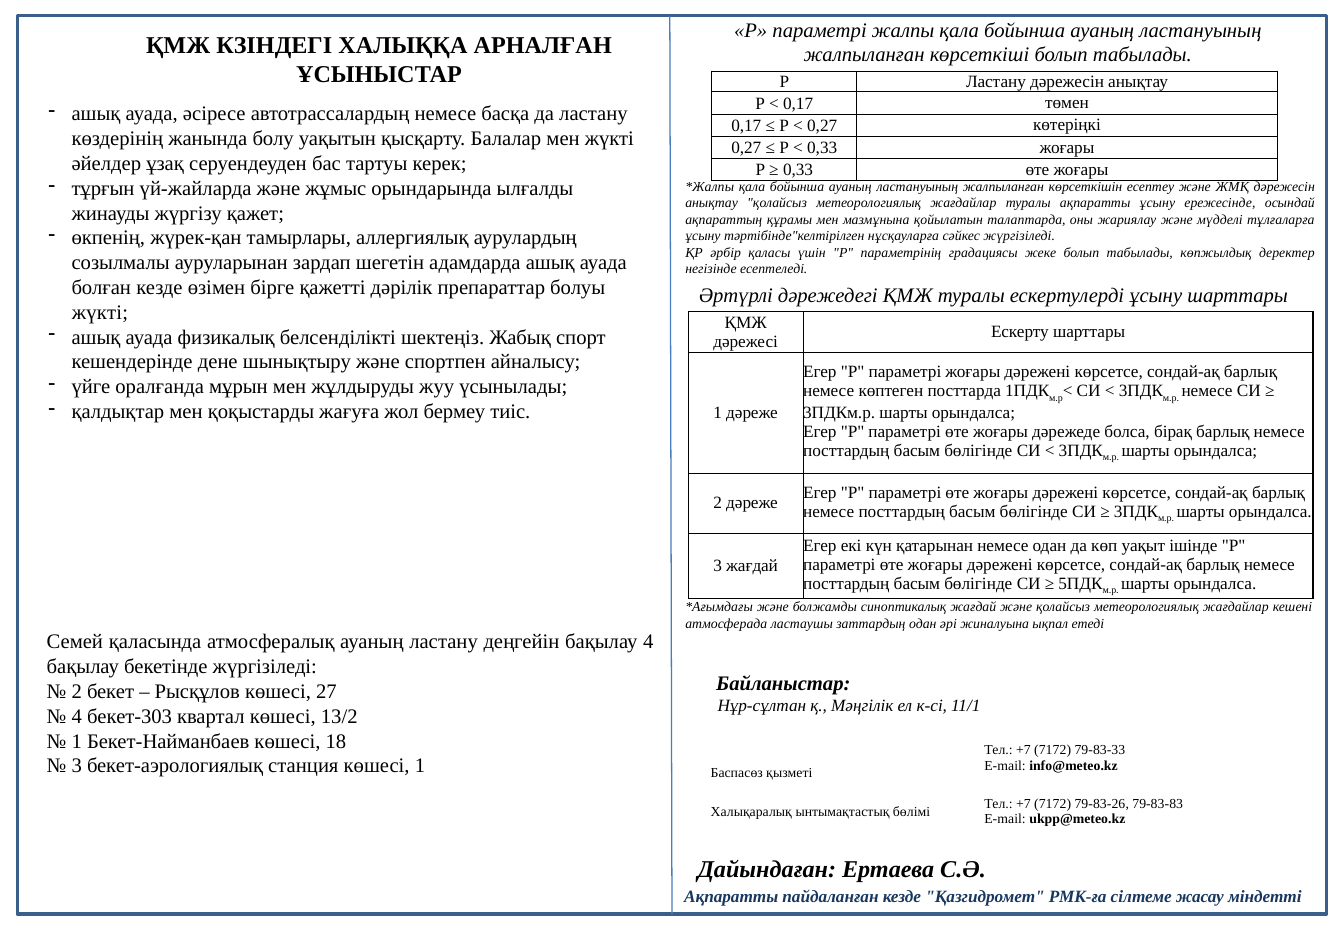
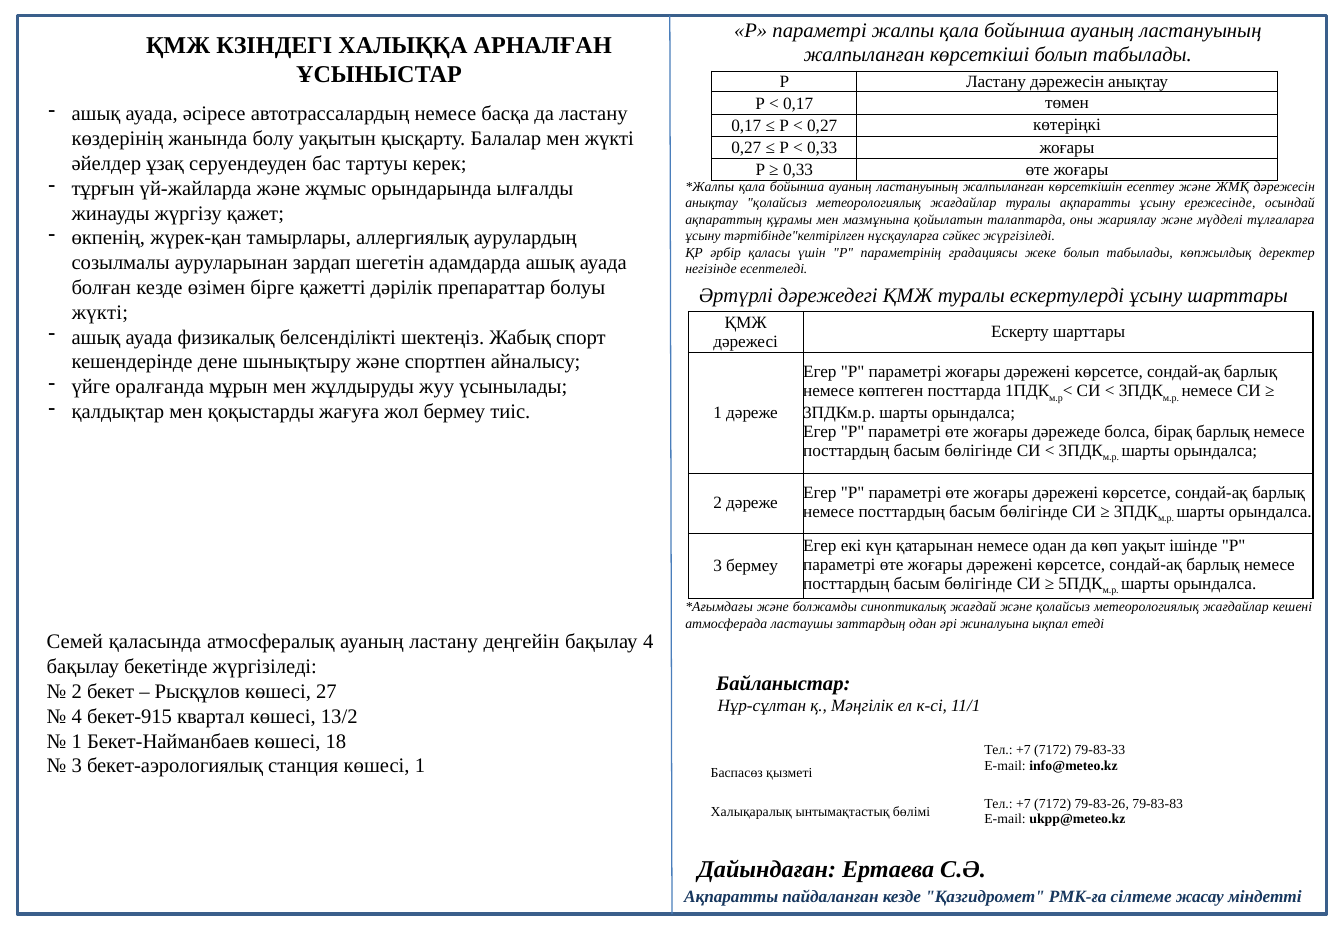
3 жағдай: жағдай -> бермеу (752, 566)
бекет-303: бекет-303 -> бекет-915 (130, 717)
